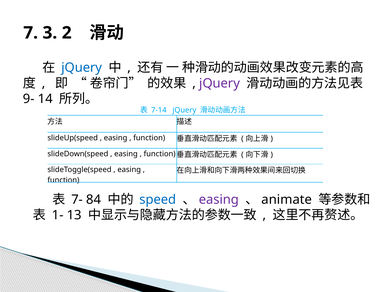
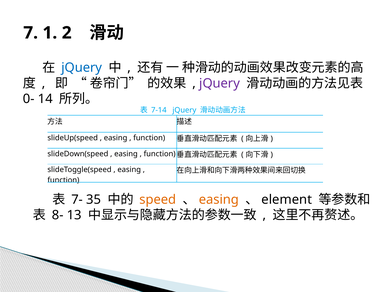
3: 3 -> 1 (50, 33)
9-: 9- -> 0- (29, 99)
84: 84 -> 35 (94, 199)
speed colour: blue -> orange (158, 199)
easing colour: purple -> orange (219, 199)
animate: animate -> element (287, 199)
1-: 1- -> 8- (58, 215)
